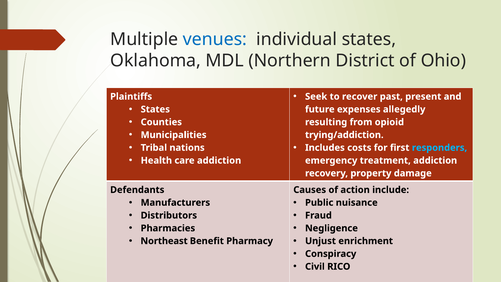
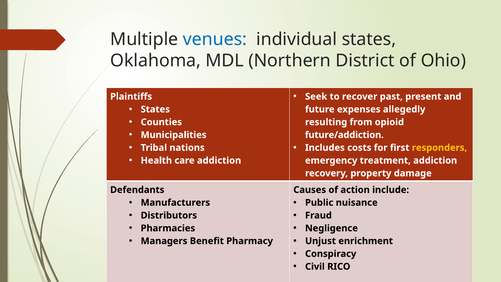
trying/addiction: trying/addiction -> future/addiction (344, 135)
responders colour: light blue -> yellow (439, 148)
Northeast: Northeast -> Managers (164, 241)
